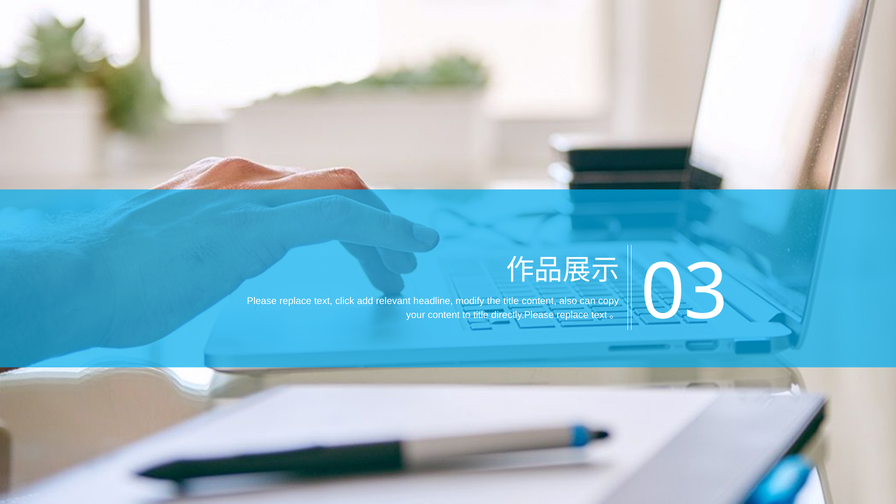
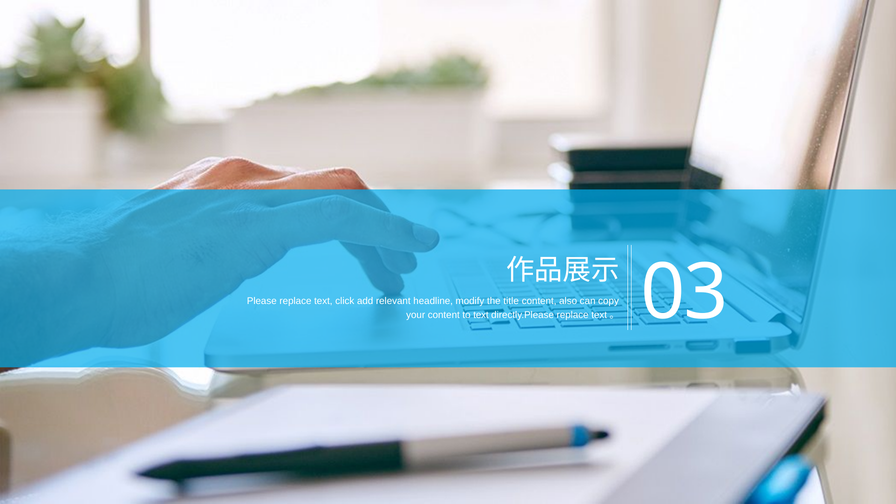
to title: title -> text (481, 315)
